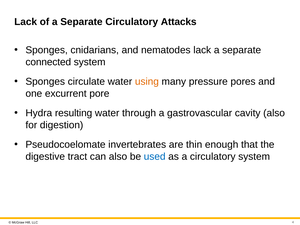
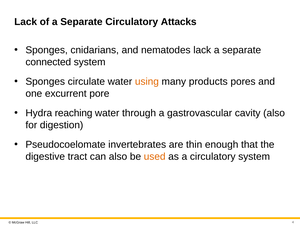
pressure: pressure -> products (208, 82)
resulting: resulting -> reaching (74, 113)
used colour: blue -> orange (155, 157)
